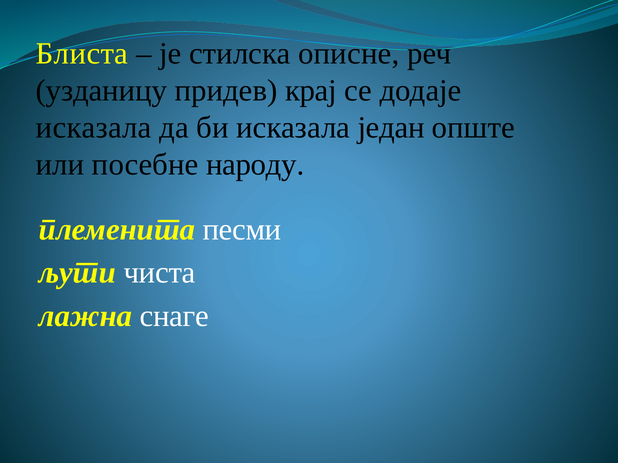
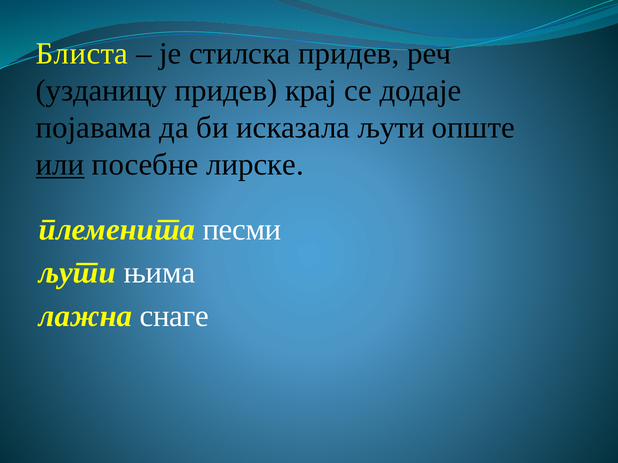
стилска описне: описне -> придев (349, 53)
исказала: исказала -> појавама (94, 128)
исказала један: један -> љути (391, 128)
или underline: none -> present (60, 165)
народу: народу -> лирске (255, 165)
чиста: чиста -> њима (160, 273)
